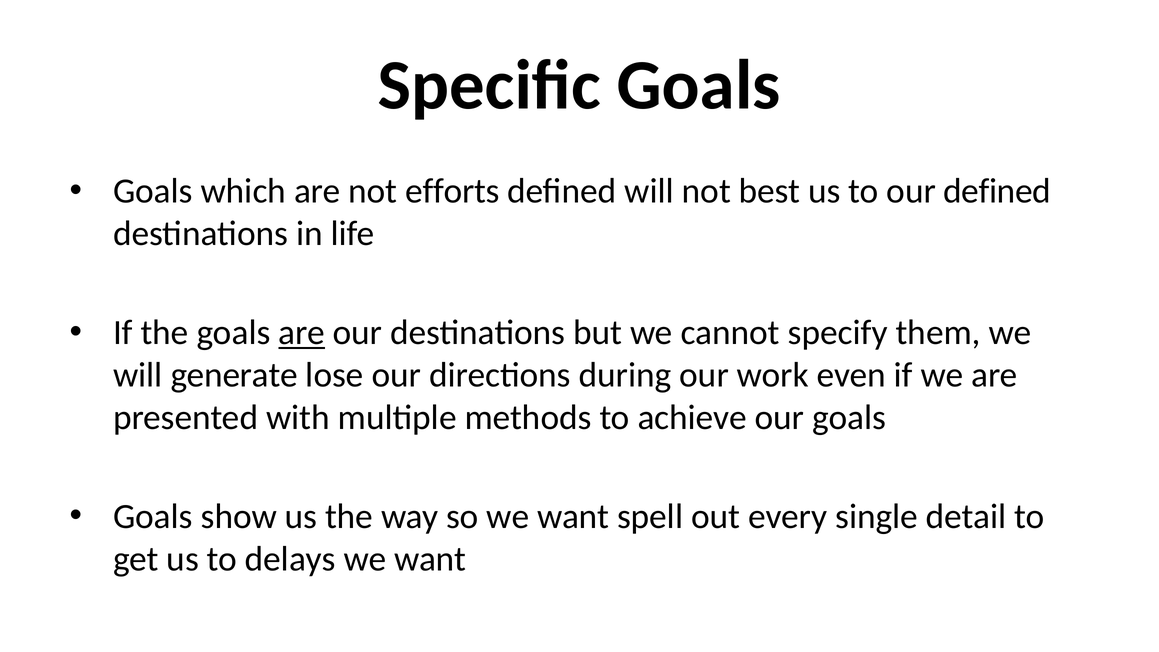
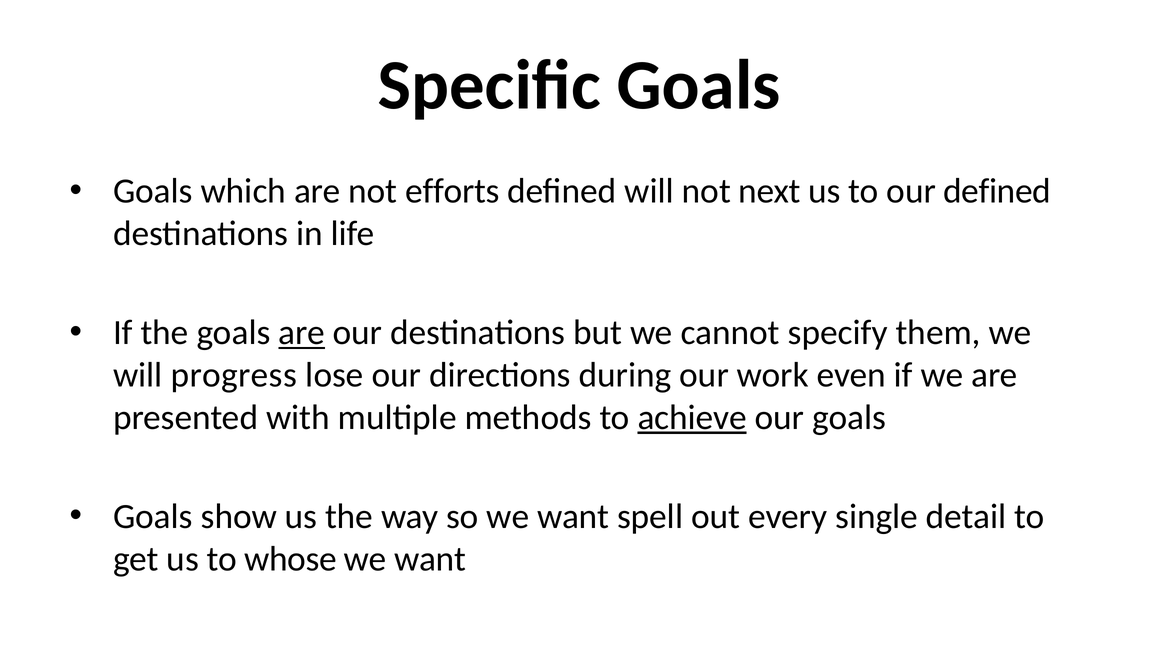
best: best -> next (770, 191)
generate: generate -> progress (234, 375)
achieve underline: none -> present (692, 418)
delays: delays -> whose (290, 559)
